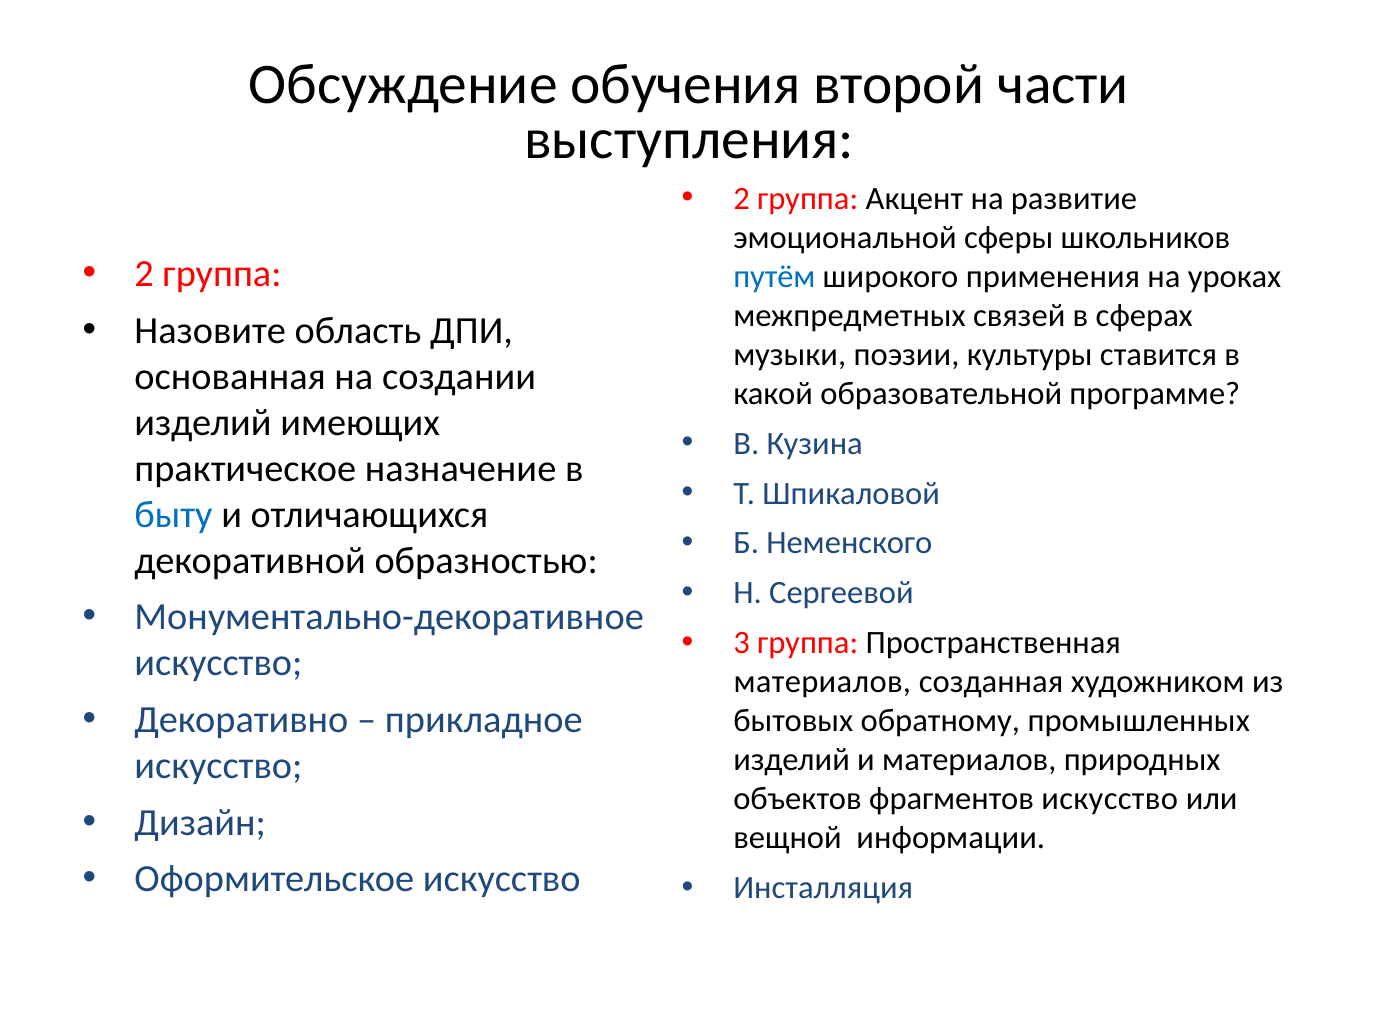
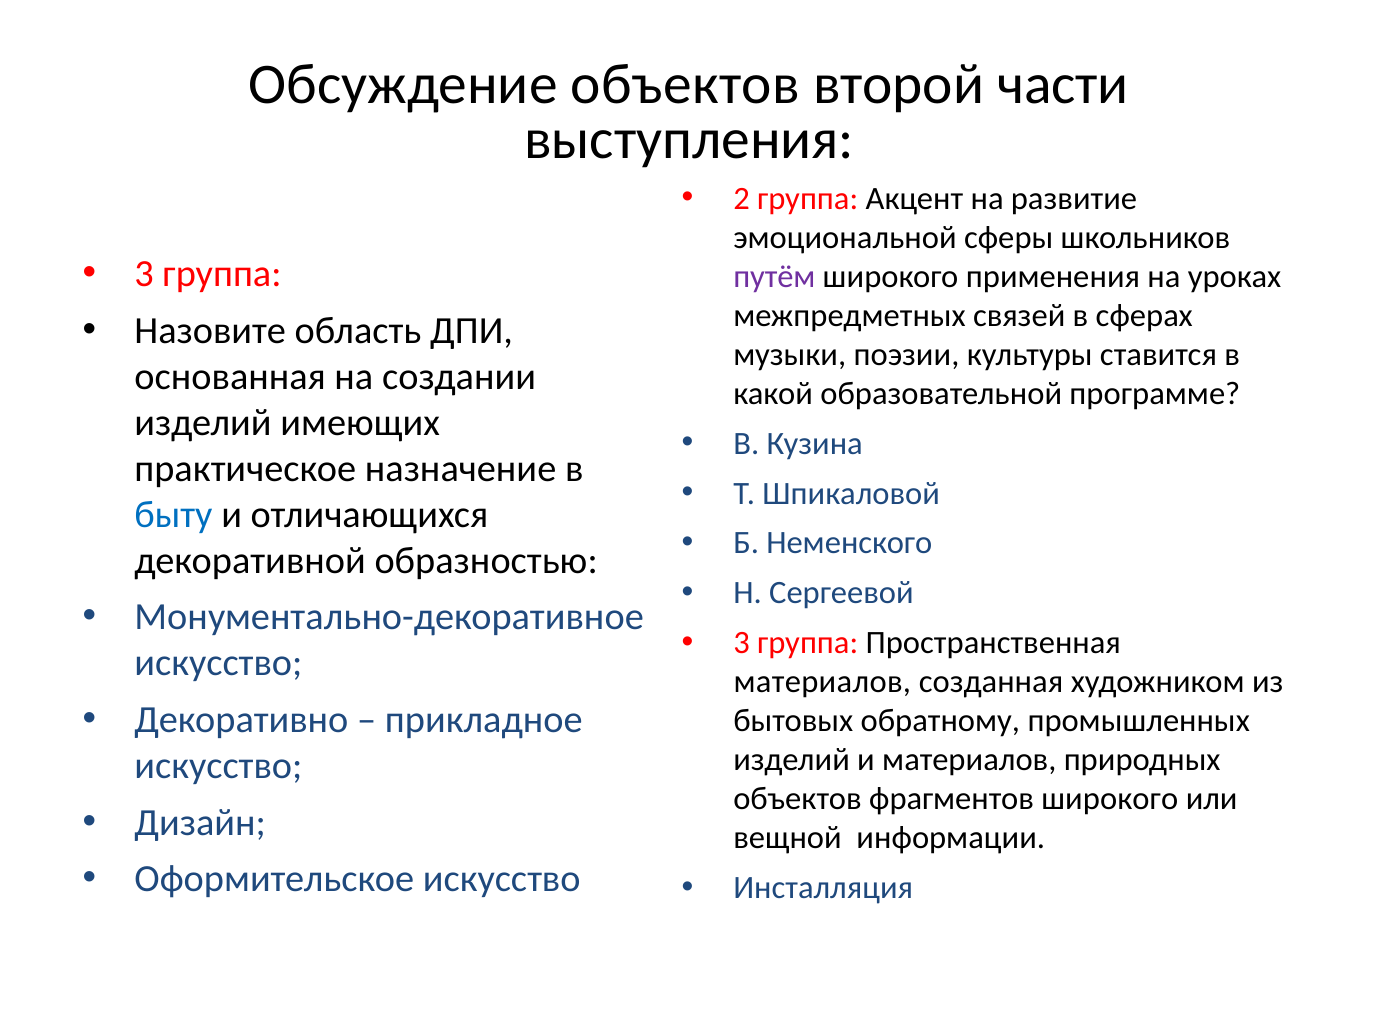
Обсуждение обучения: обучения -> объектов (685, 84)
2: 2 -> 3 (144, 274)
путём colour: blue -> purple (774, 277)
фрагментов искусство: искусство -> широкого (1110, 799)
